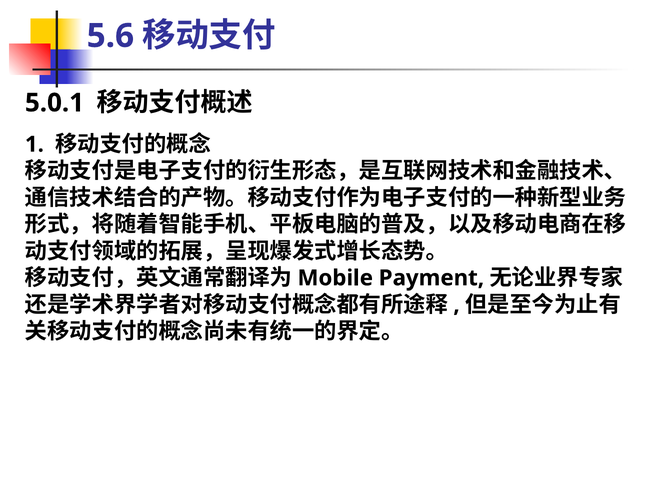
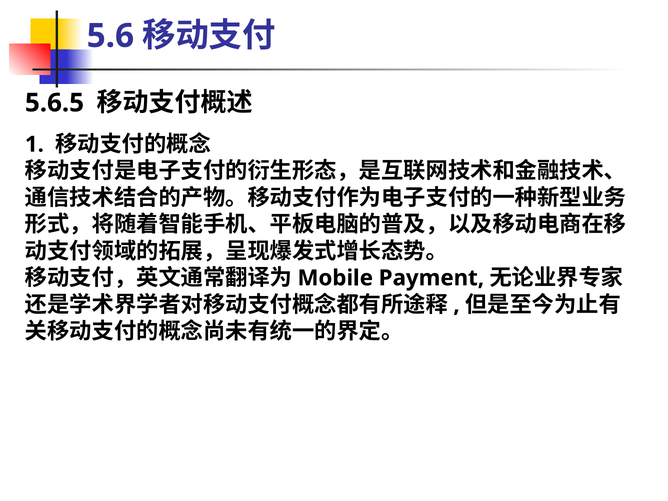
5.0.1: 5.0.1 -> 5.6.5 (54, 103)
